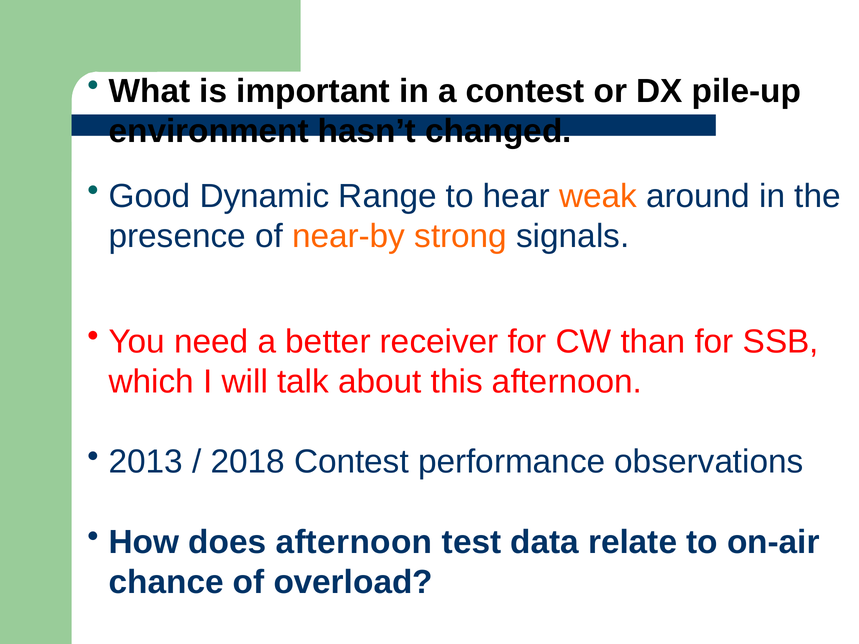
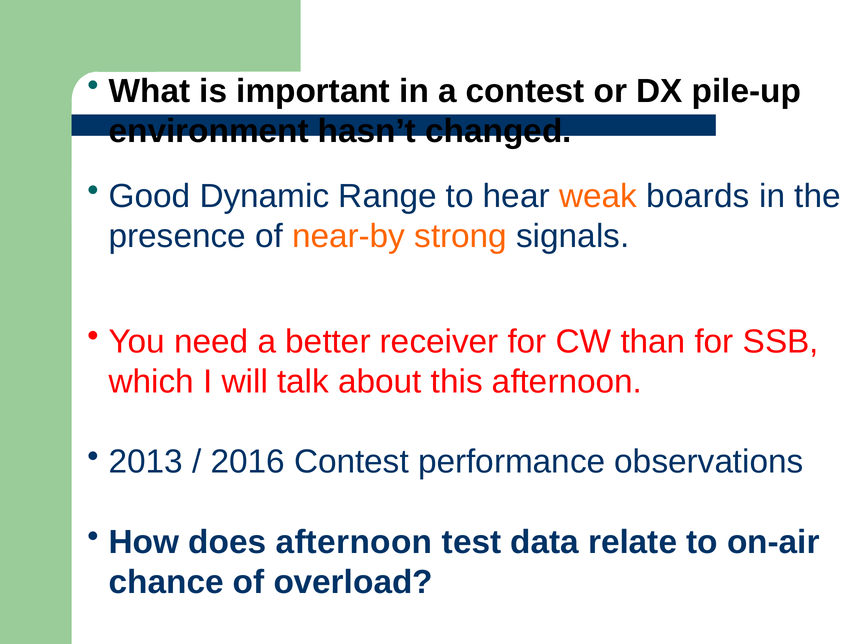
around: around -> boards (698, 196)
2018: 2018 -> 2016 (248, 462)
